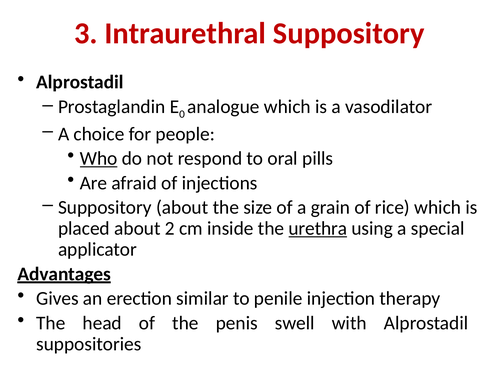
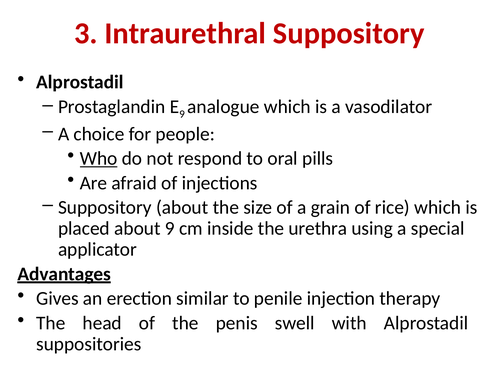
0: 0 -> 9 (182, 114)
about 2: 2 -> 9 (170, 228)
urethra underline: present -> none (318, 228)
